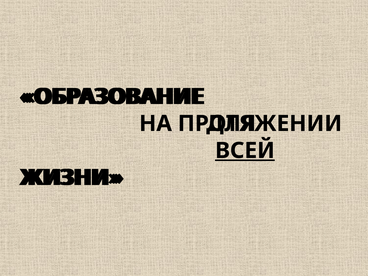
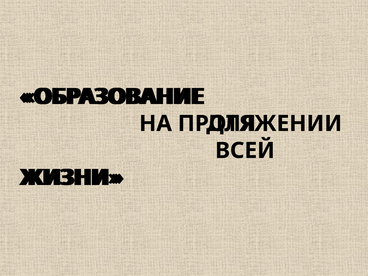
ВСЕЙ underline: present -> none (245, 151)
